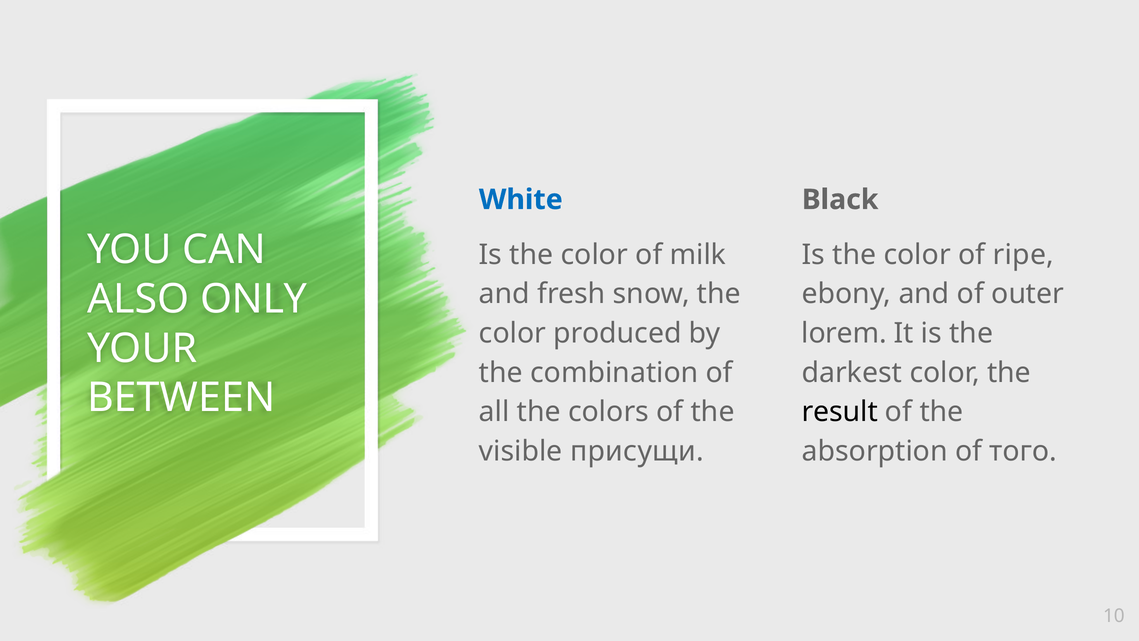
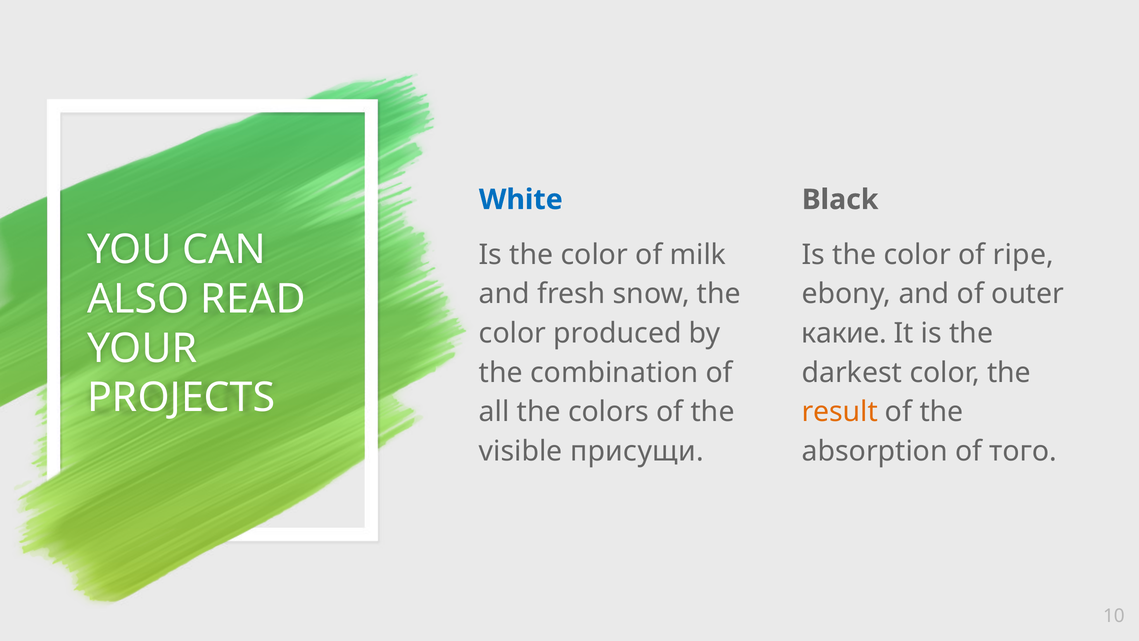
ONLY: ONLY -> READ (253, 299)
lorem: lorem -> какие (844, 333)
BETWEEN: BETWEEN -> PROJECTS (181, 398)
result colour: black -> orange (840, 412)
